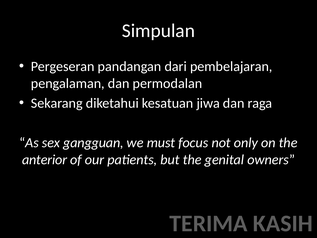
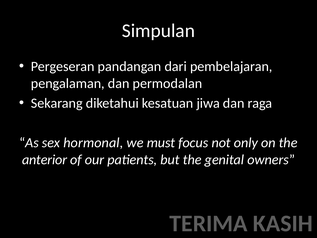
gangguan: gangguan -> hormonal (93, 143)
